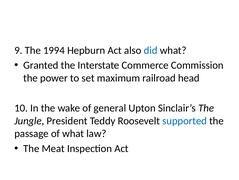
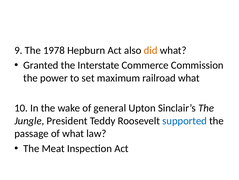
1994: 1994 -> 1978 (54, 50)
did colour: blue -> orange (151, 50)
railroad head: head -> what (189, 78)
